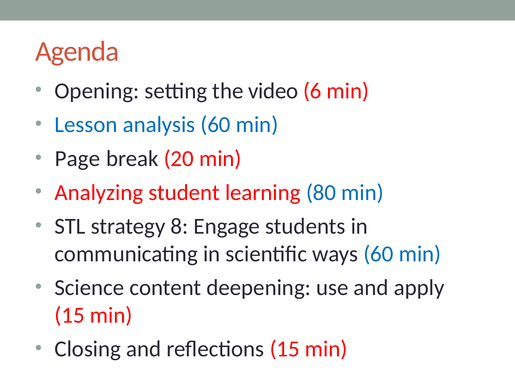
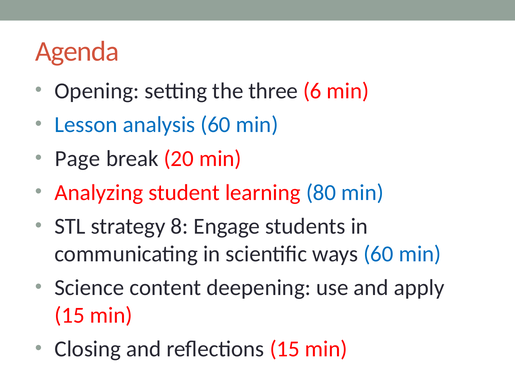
video: video -> three (273, 91)
